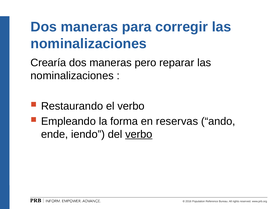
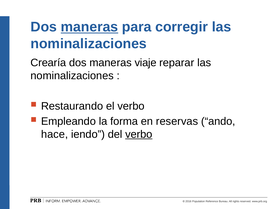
maneras underline: none -> present (89, 27)
pero: pero -> viaje (146, 63)
ende: ende -> hace (55, 134)
